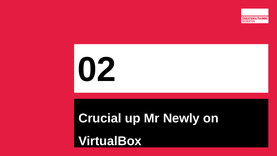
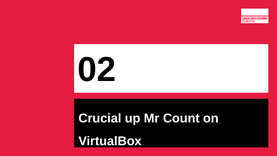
Newly: Newly -> Count (181, 118)
